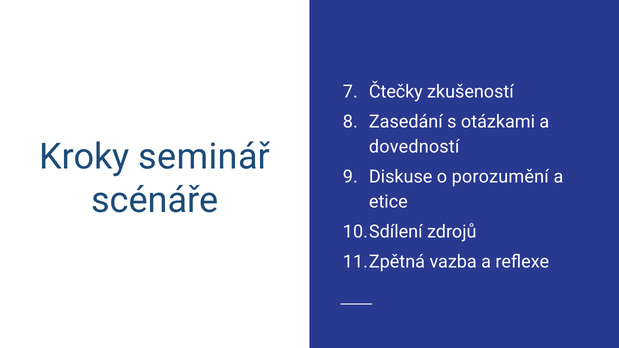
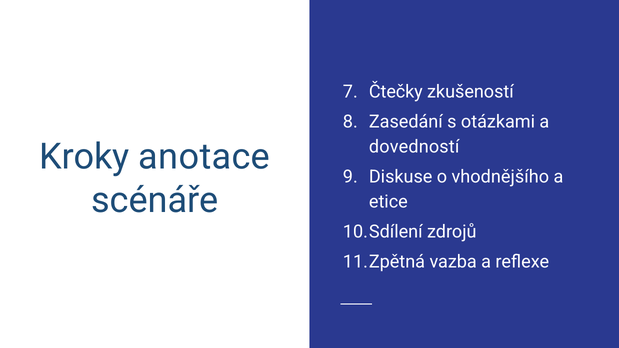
seminář: seminář -> anotace (204, 157)
porozumění: porozumění -> vhodnějšího (500, 177)
